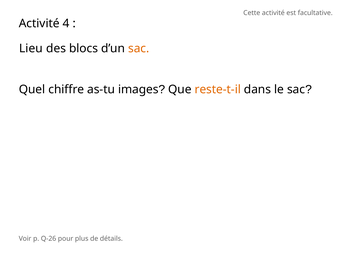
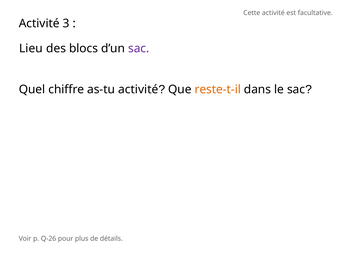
4: 4 -> 3 (66, 24)
sac colour: orange -> purple (139, 49)
as-tu images: images -> activité (138, 90)
